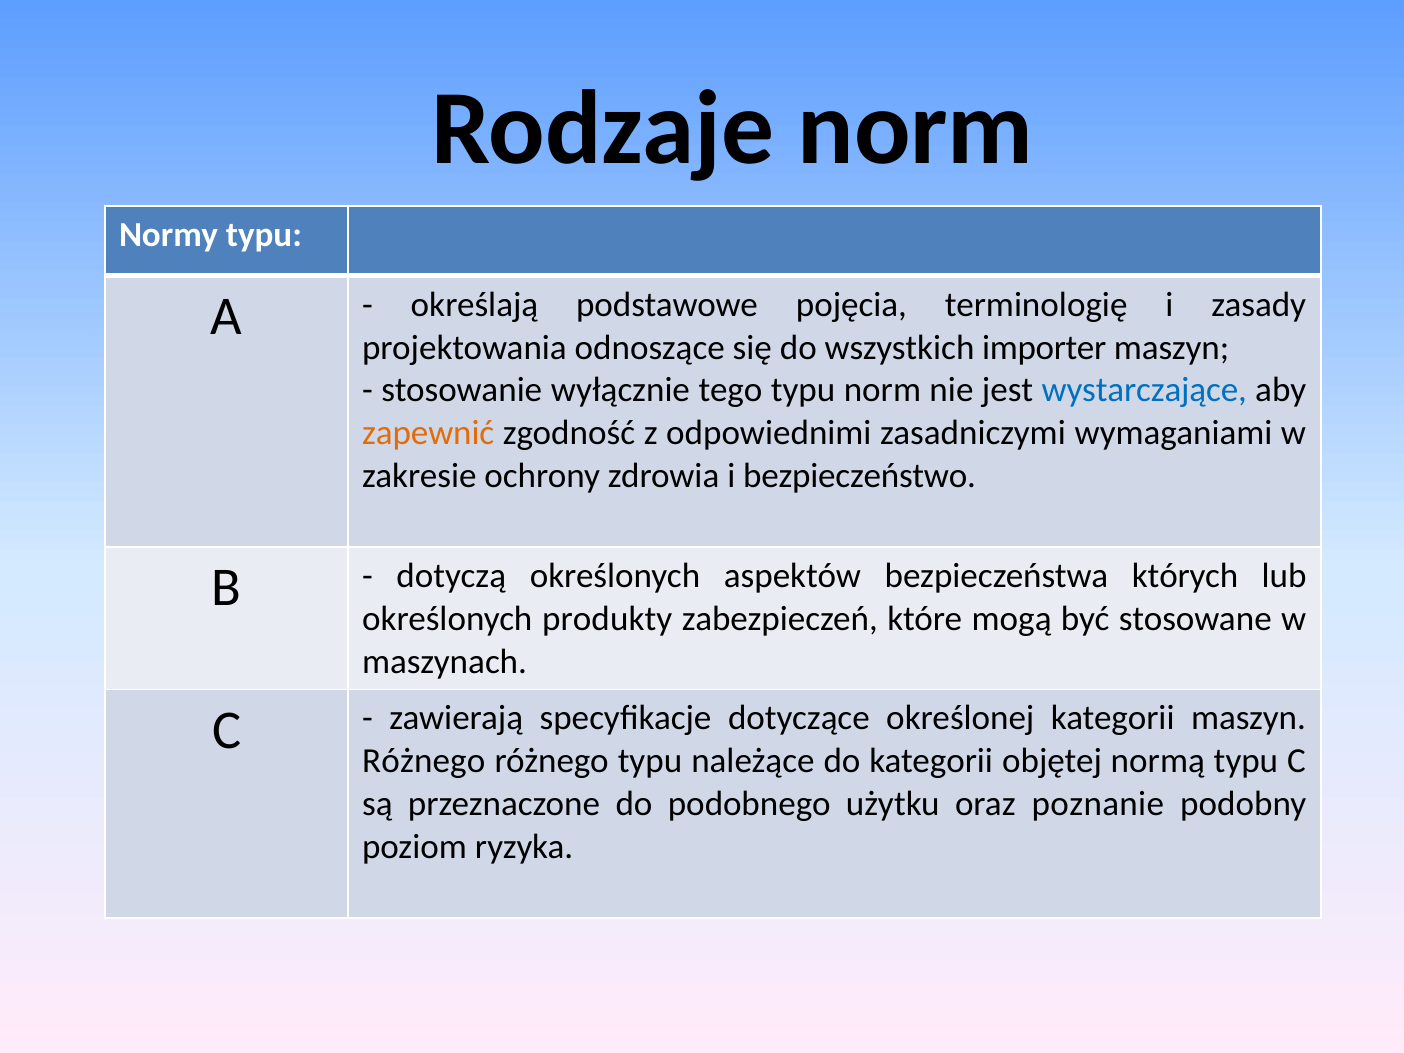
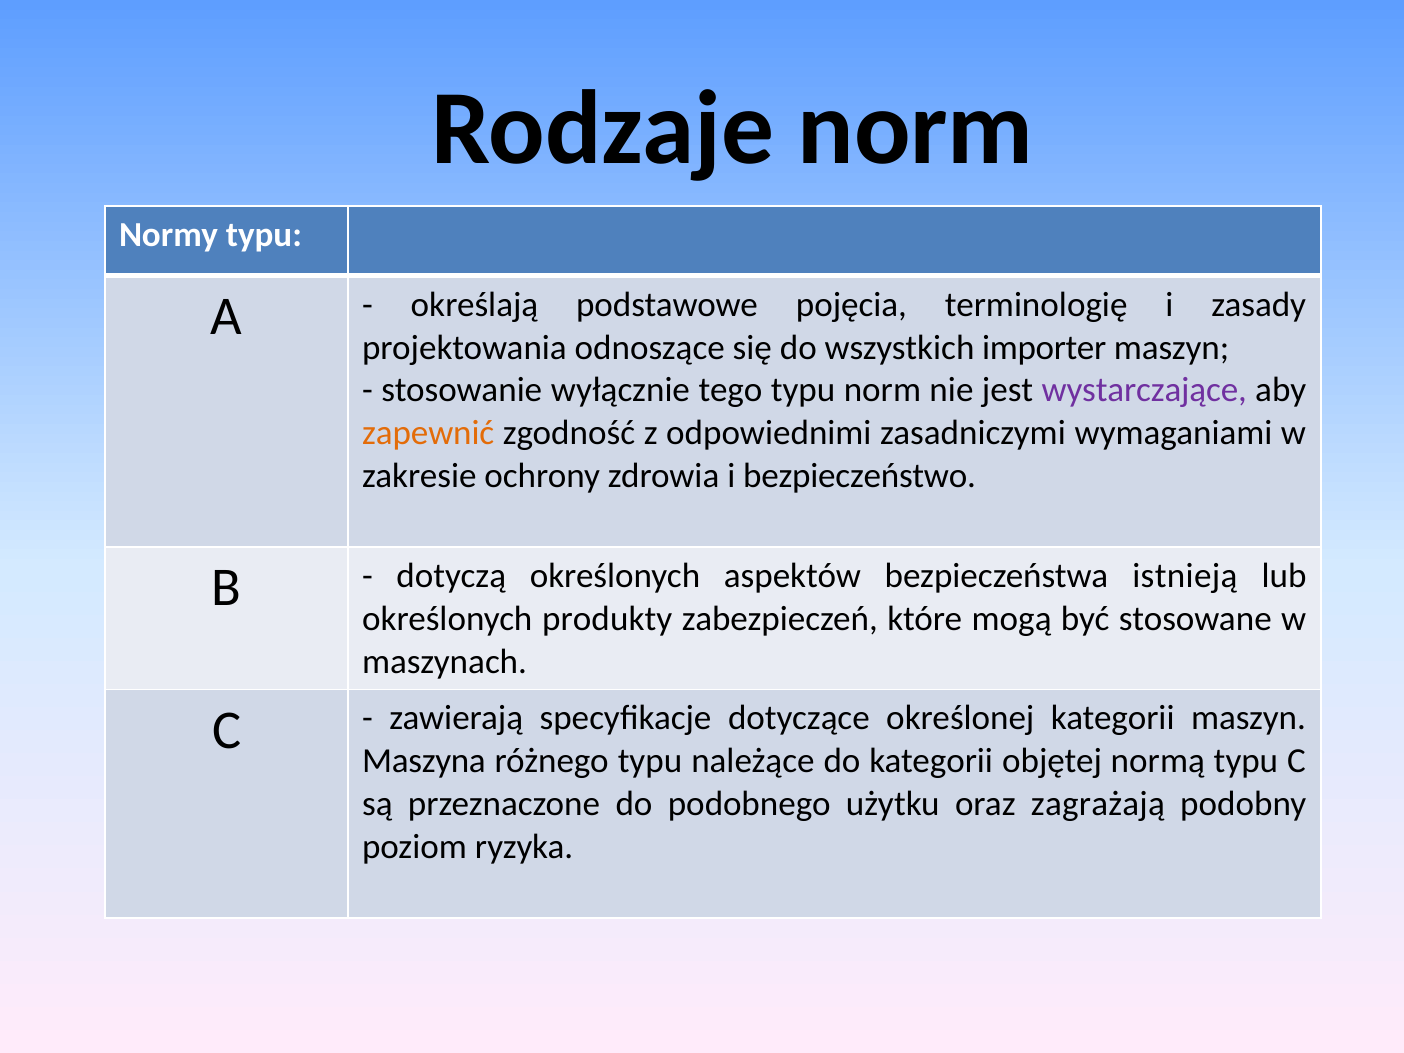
wystarczające colour: blue -> purple (1144, 390)
których: których -> istnieją (1185, 576)
Różnego: Różnego -> Maszyna (424, 761)
poznanie: poznanie -> zagrażają (1098, 804)
